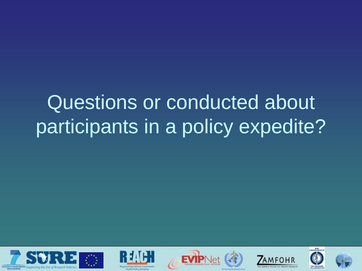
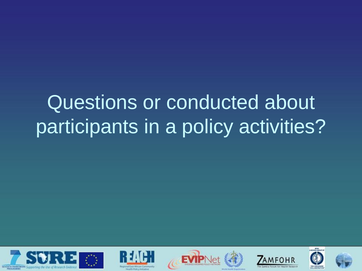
expedite: expedite -> activities (282, 127)
